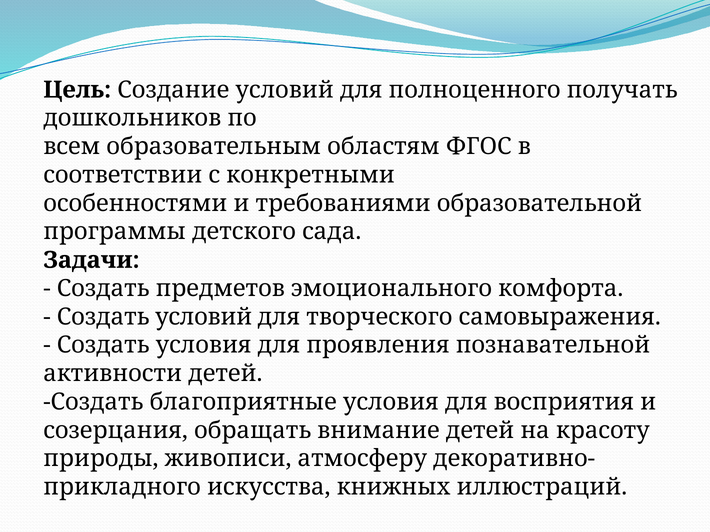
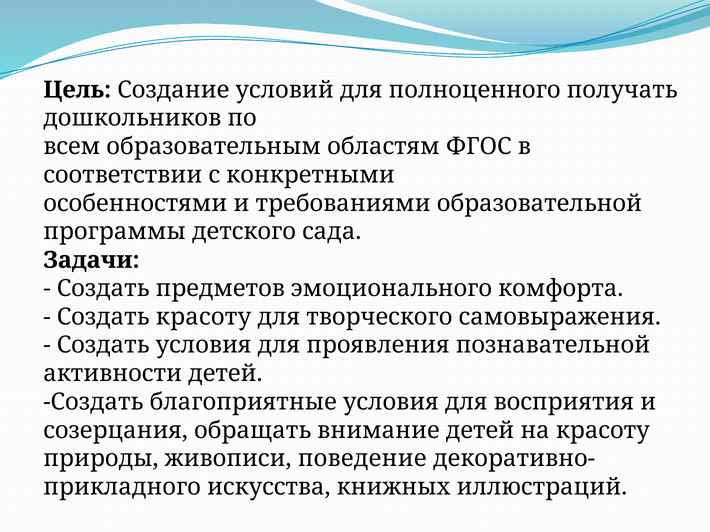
Создать условий: условий -> красоту (203, 317)
атмосферу: атмосферу -> поведение (362, 459)
